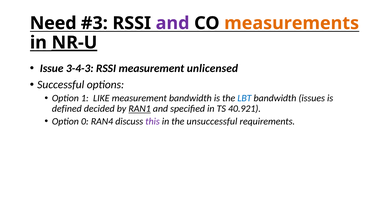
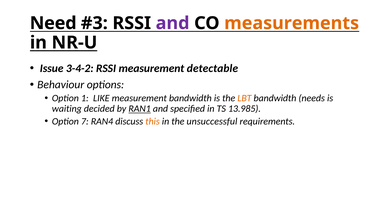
NR-U underline: present -> none (74, 43)
3-4-3: 3-4-3 -> 3-4-2 (80, 68)
unlicensed: unlicensed -> detectable (212, 68)
Successful: Successful -> Behaviour (61, 85)
LBT colour: blue -> orange (244, 98)
issues: issues -> needs (312, 98)
defined: defined -> waiting (67, 109)
40.921: 40.921 -> 13.985 (244, 109)
0: 0 -> 7 (85, 122)
this colour: purple -> orange (153, 122)
